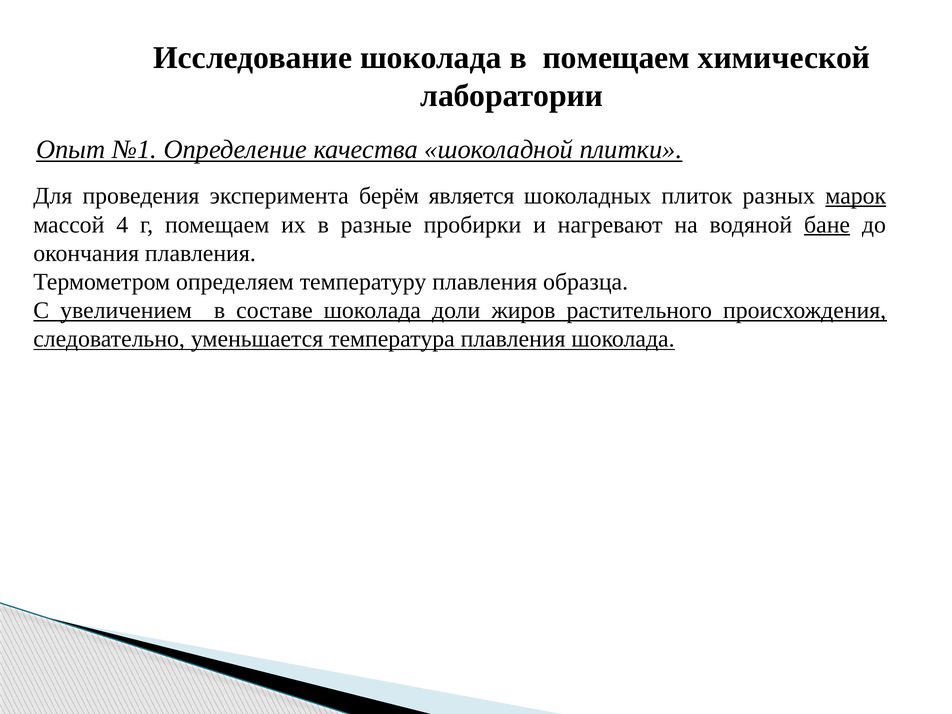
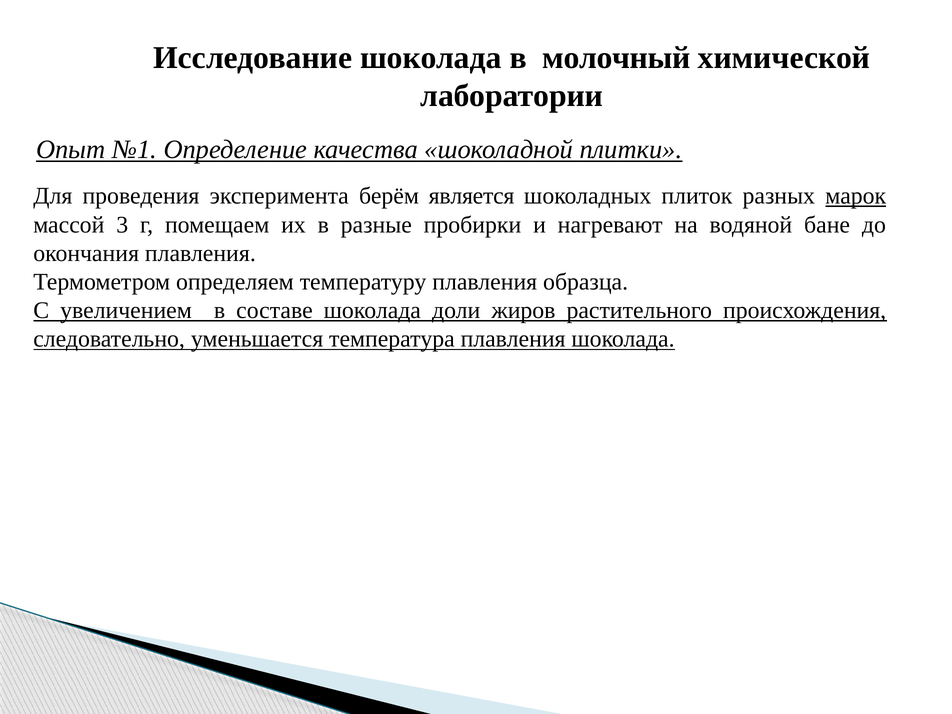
в помещаем: помещаем -> молочный (616, 58)
4: 4 -> 3 (122, 225)
бане underline: present -> none (827, 225)
